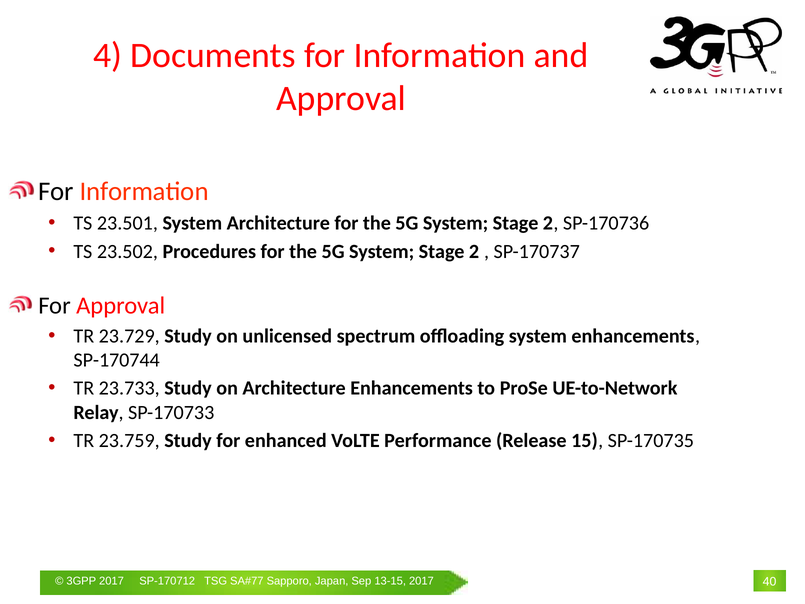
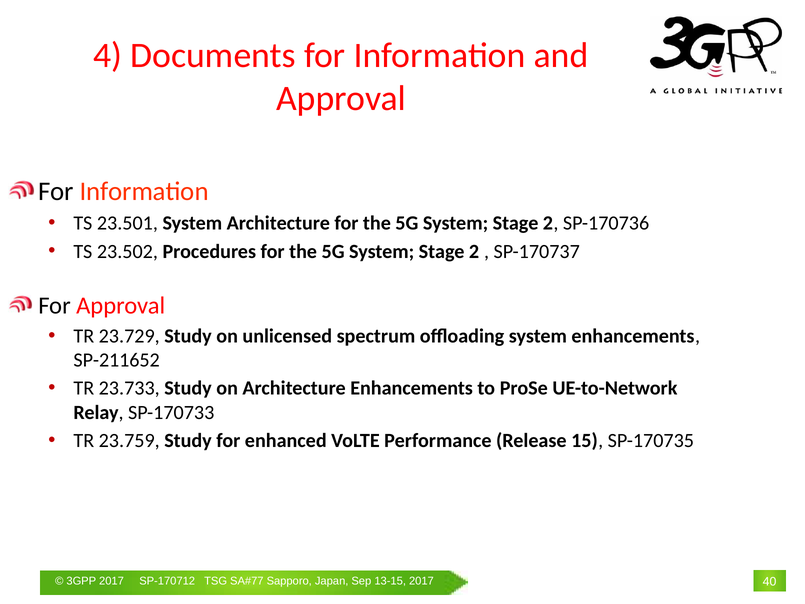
SP-170744: SP-170744 -> SP-211652 (117, 360)
